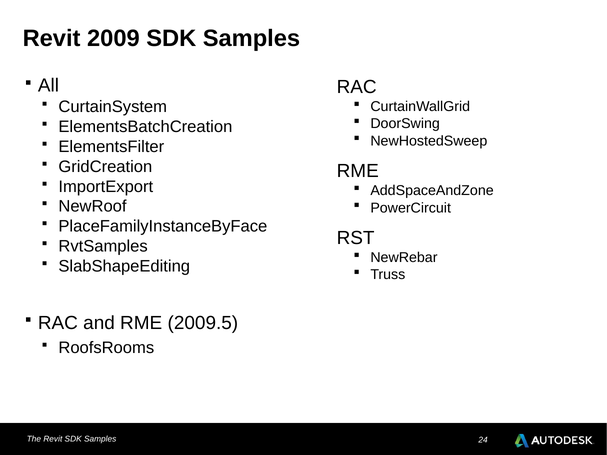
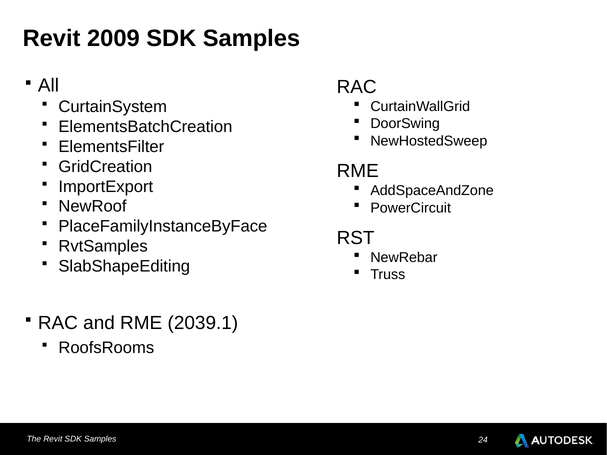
2009.5: 2009.5 -> 2039.1 (203, 323)
